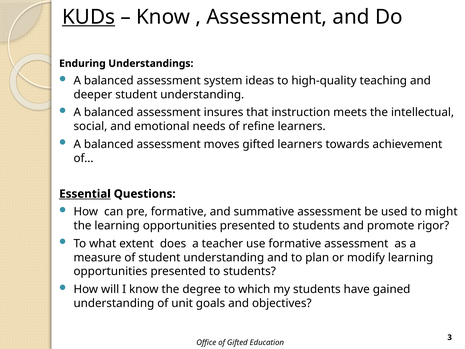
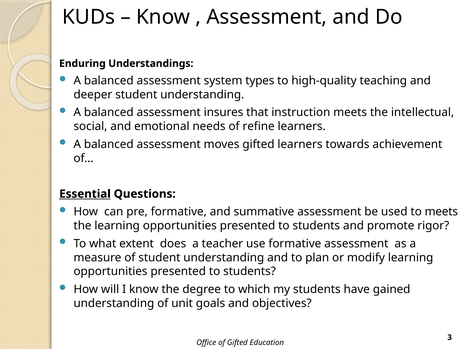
KUDs underline: present -> none (89, 17)
ideas: ideas -> types (260, 81)
to might: might -> meets (441, 212)
